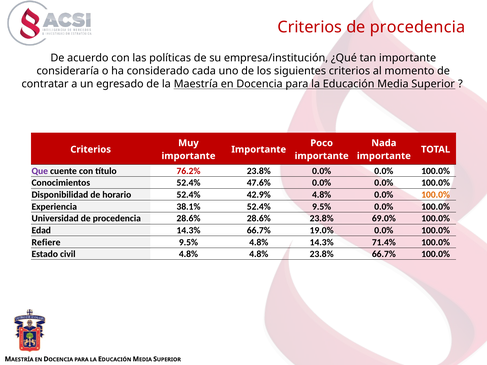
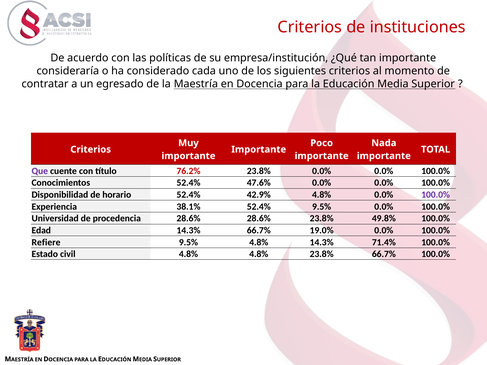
Criterios de procedencia: procedencia -> instituciones (418, 27)
100.0% colour: orange -> purple (436, 195)
69.0%: 69.0% -> 49.8% (384, 219)
